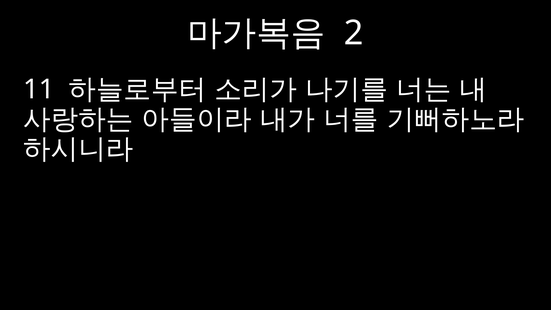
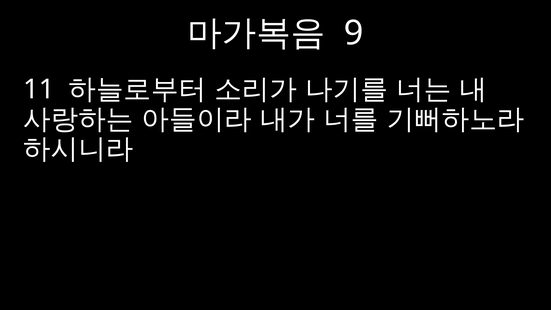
2: 2 -> 9 (354, 33)
